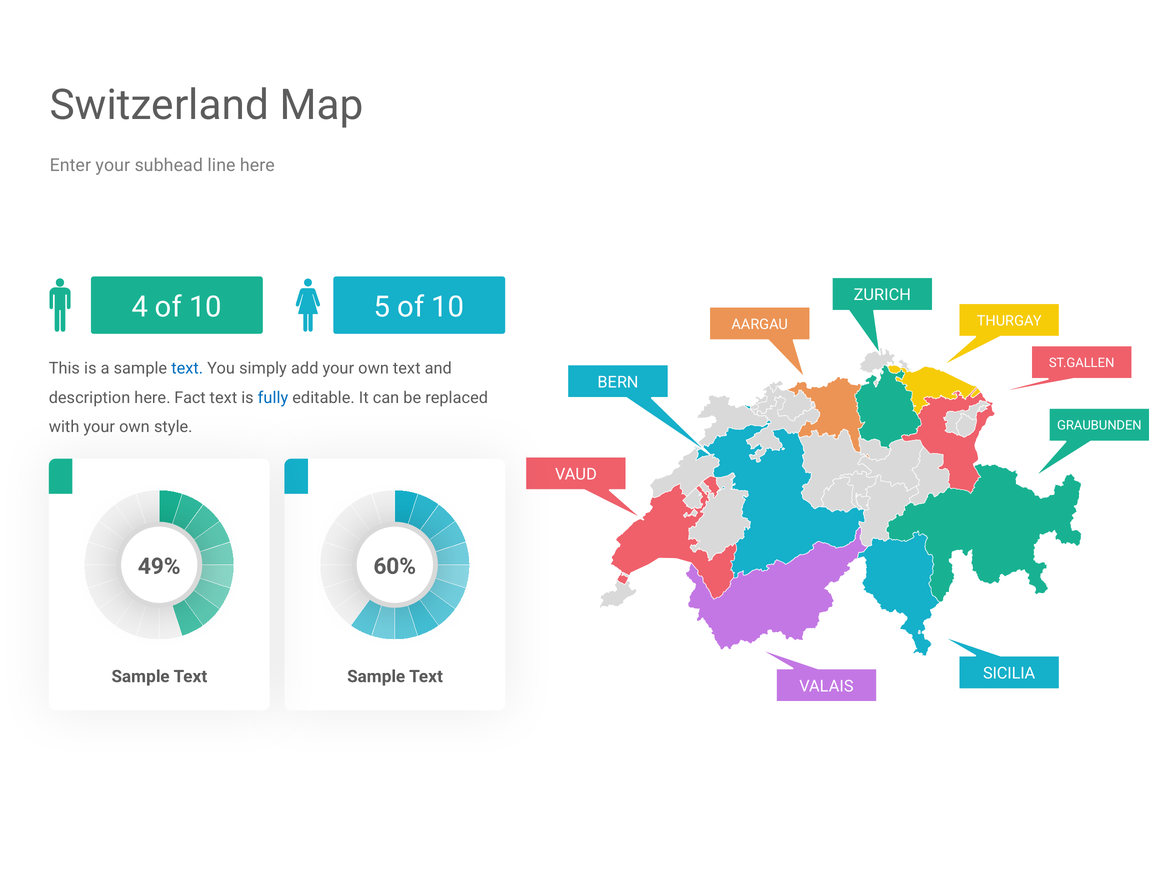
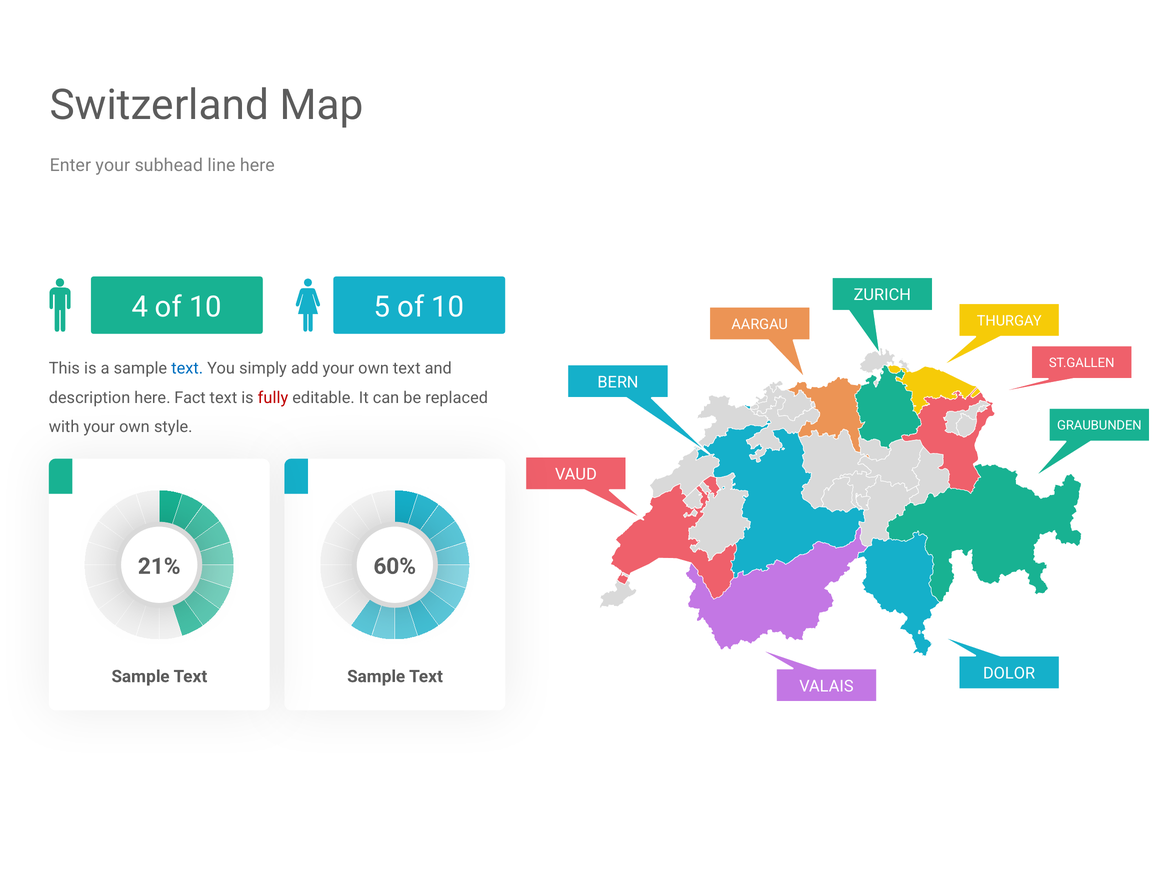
fully colour: blue -> red (273, 398)
49%: 49% -> 21% (159, 566)
SICILIA: SICILIA -> DOLOR (1009, 674)
